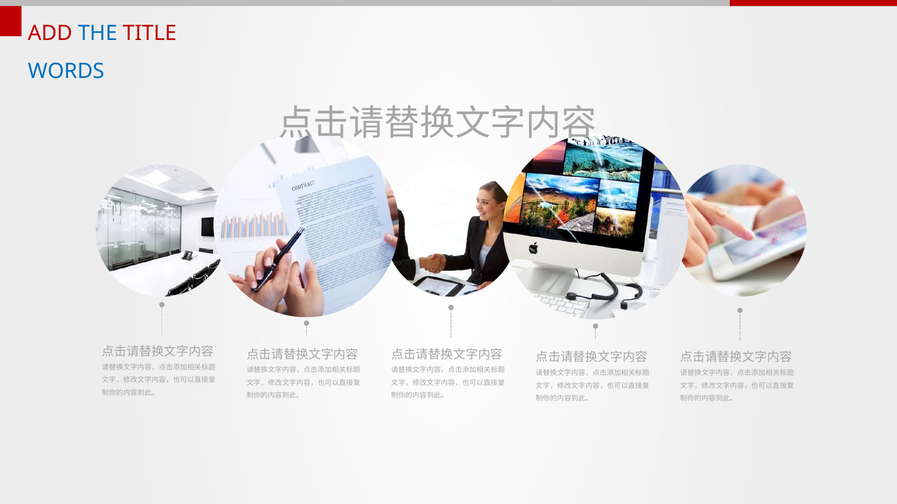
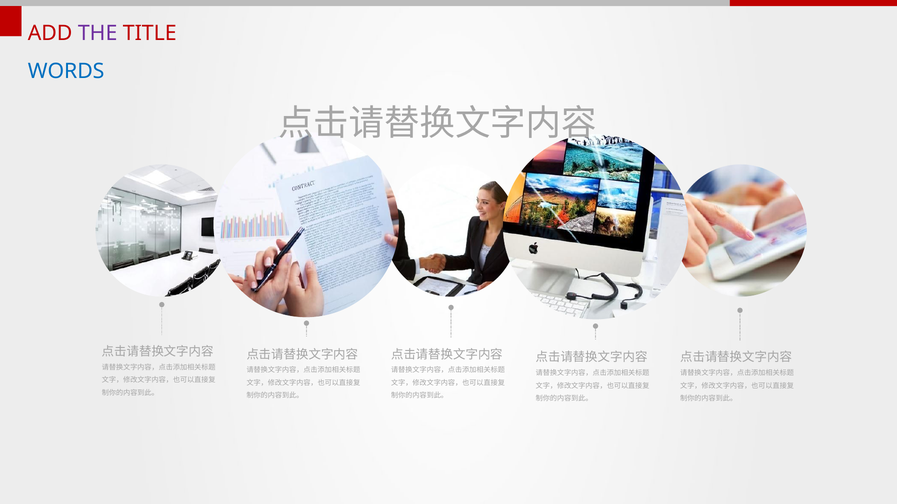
THE colour: blue -> purple (98, 33)
